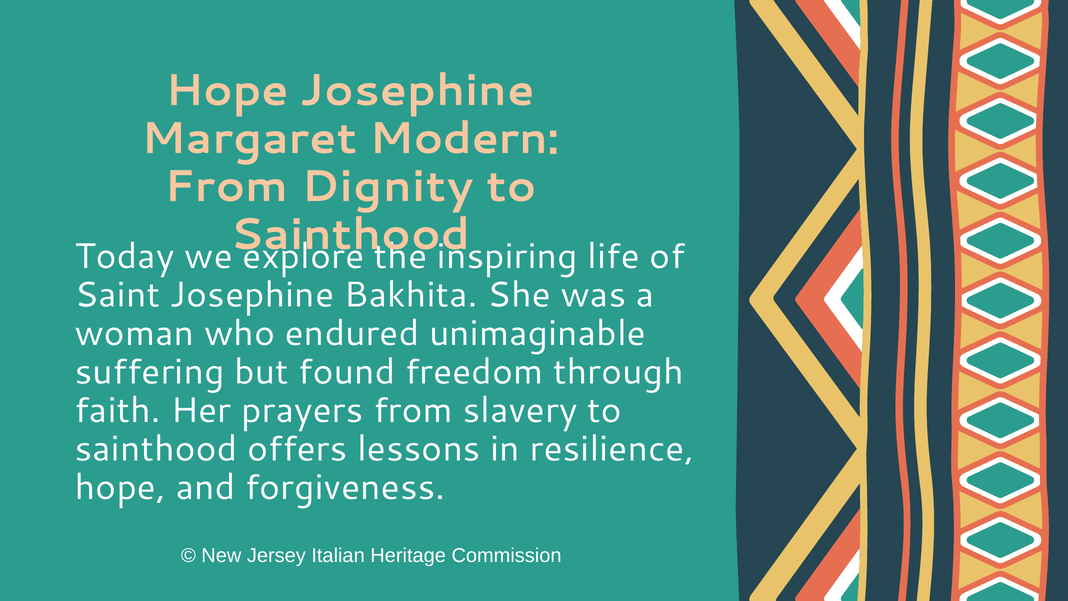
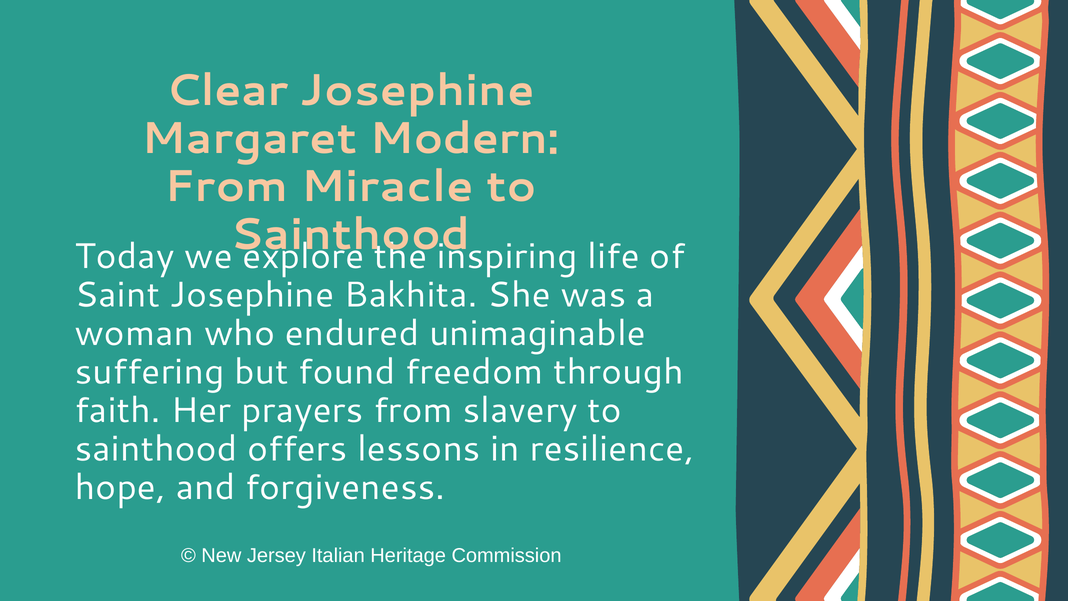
Hope: Hope -> Clear (227, 90)
Dignity: Dignity -> Miracle (387, 187)
